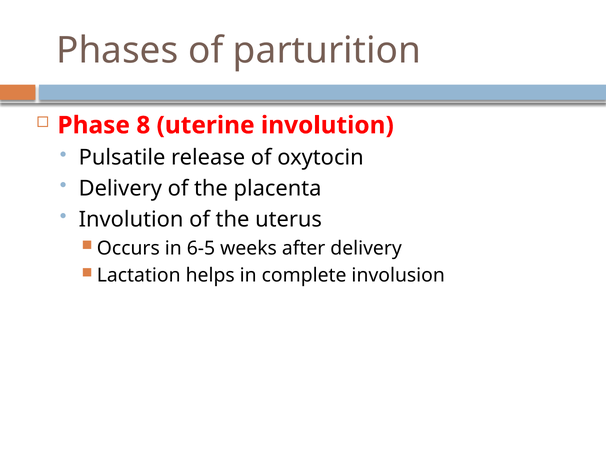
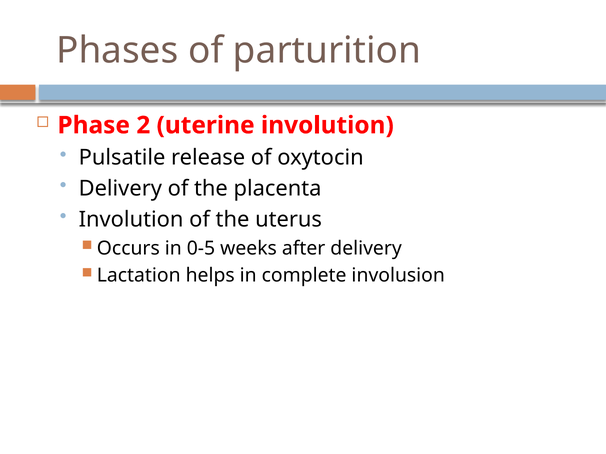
8: 8 -> 2 (143, 125)
6-5: 6-5 -> 0-5 (201, 248)
